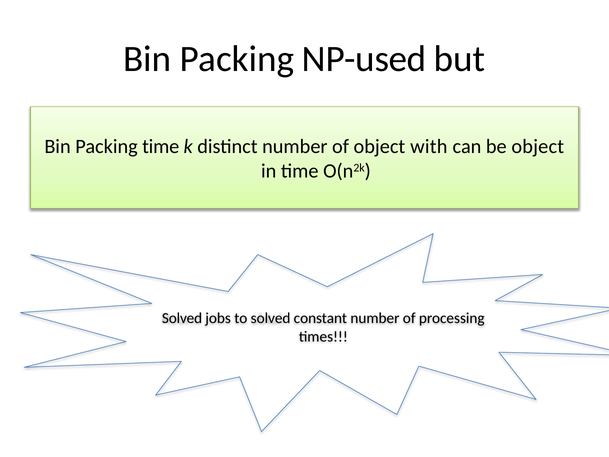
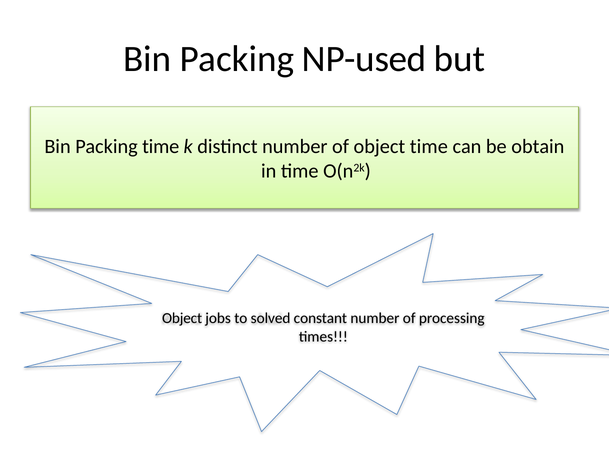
object with: with -> time (429, 147)
be object: object -> obtain (538, 147)
Solved: Solved -> Object (182, 318)
